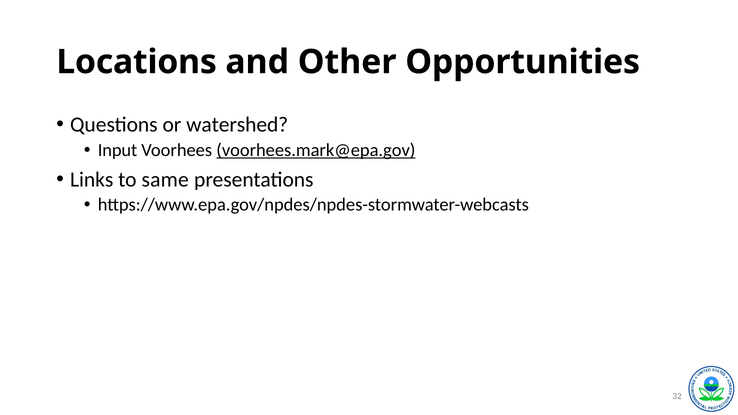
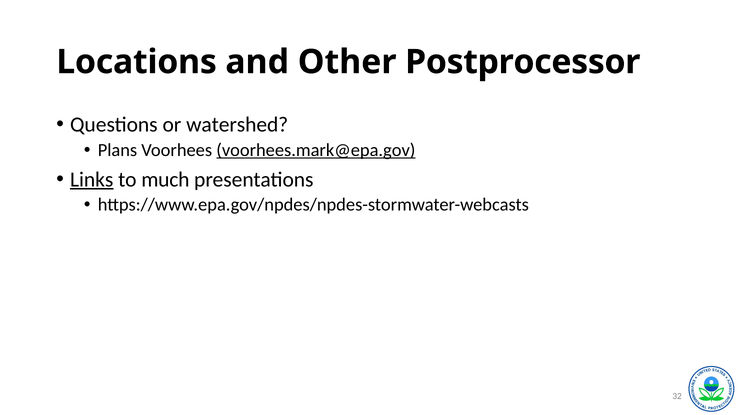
Opportunities: Opportunities -> Postprocessor (523, 62)
Input: Input -> Plans (117, 150)
Links underline: none -> present (92, 179)
same: same -> much (165, 179)
